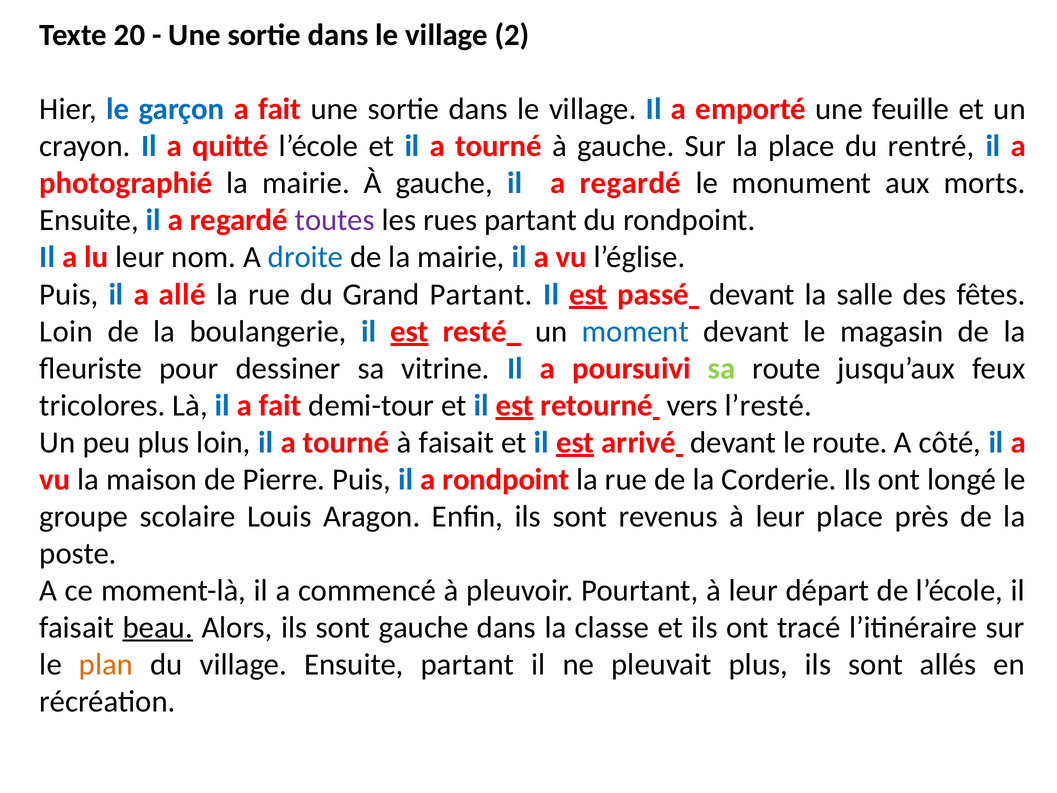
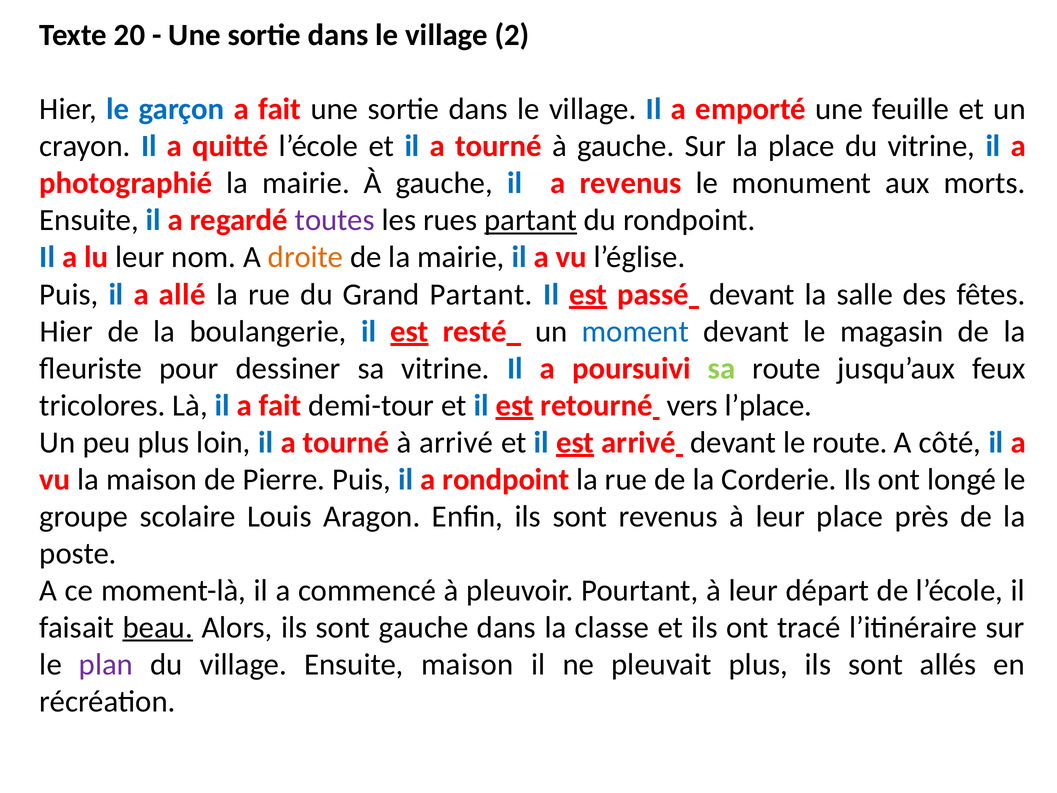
du rentré: rentré -> vitrine (931, 146)
gauche il a regardé: regardé -> revenus (630, 183)
partant underline: none -> present (531, 220)
droite colour: blue -> orange (306, 257)
Loin: Loin -> Hier (66, 331)
l’resté: l’resté -> l’place (768, 405)
à faisait: faisait -> arrivé (456, 442)
plan colour: orange -> purple (106, 664)
Ensuite partant: partant -> maison (467, 664)
